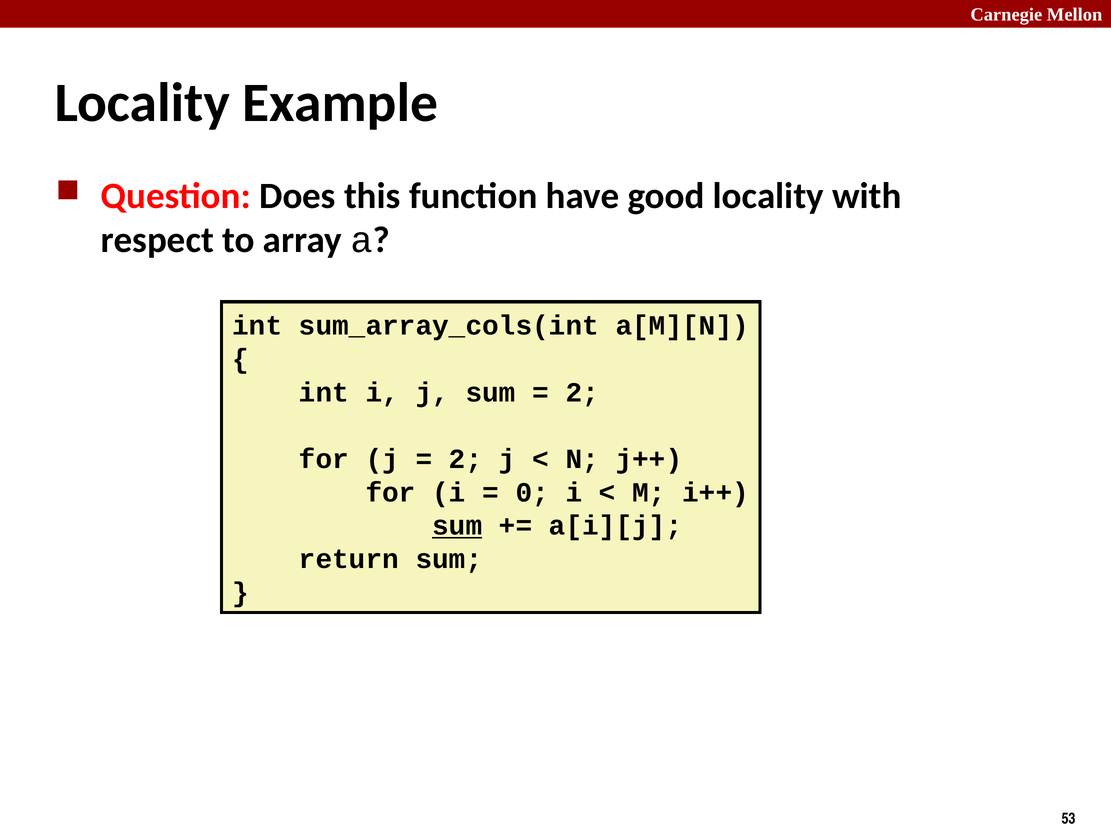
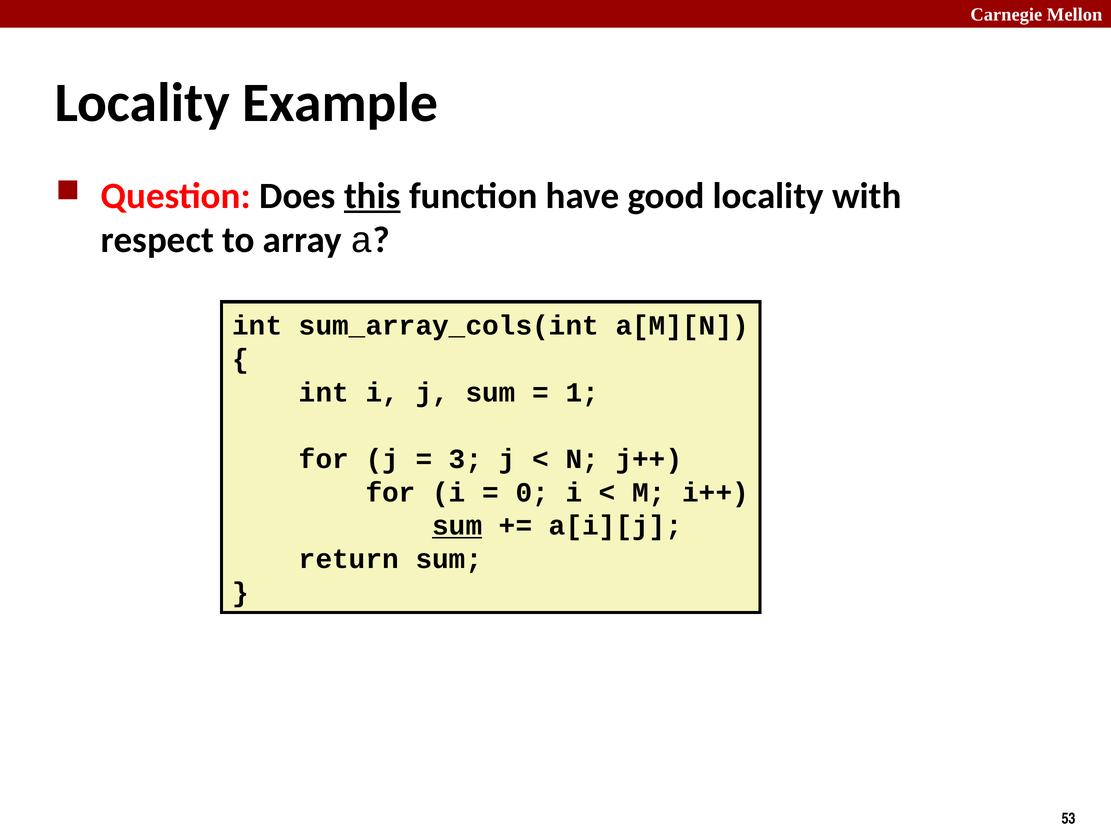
this underline: none -> present (372, 196)
2: 2 -> 1 (582, 393)
2: 2 -> 3 (466, 459)
